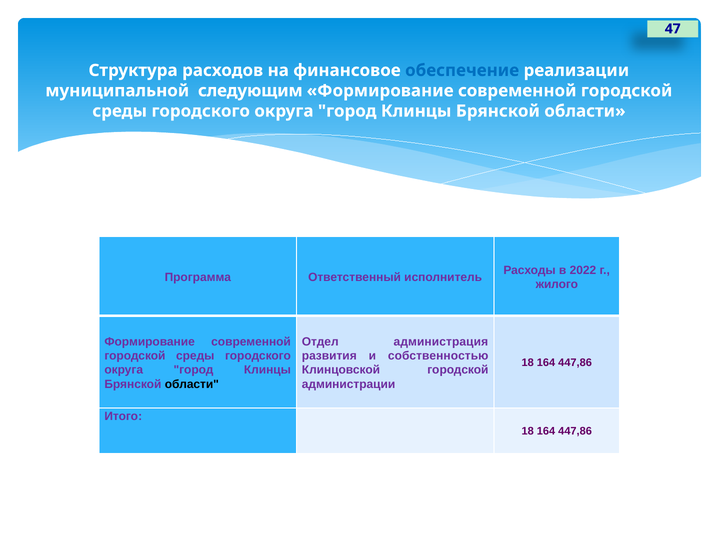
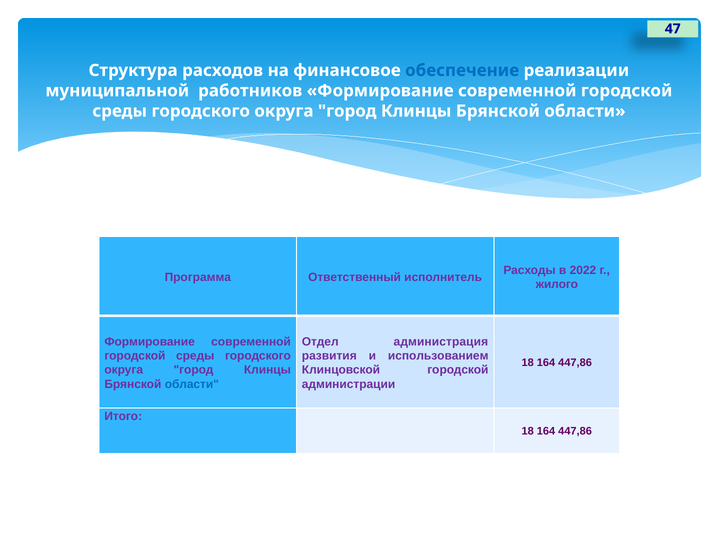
следующим: следующим -> работников (250, 91)
собственностью: собственностью -> использованием (438, 356)
области colour: black -> blue (192, 385)
